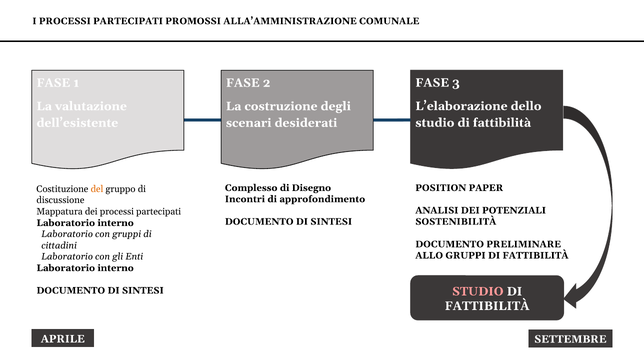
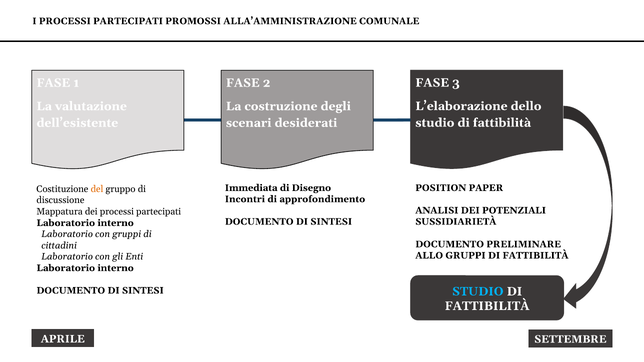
Complesso: Complesso -> Immediata (251, 188)
SOSTENIBILITÀ: SOSTENIBILITÀ -> SUSSIDIARIETÀ (456, 222)
STUDIO colour: pink -> light blue (478, 292)
